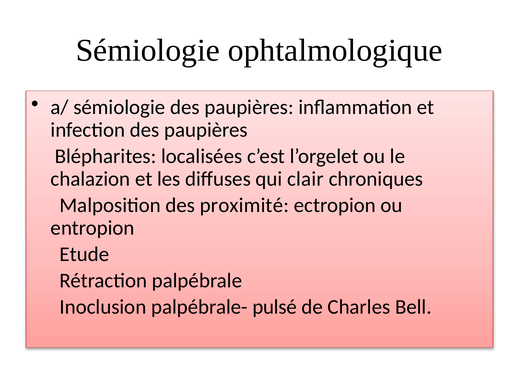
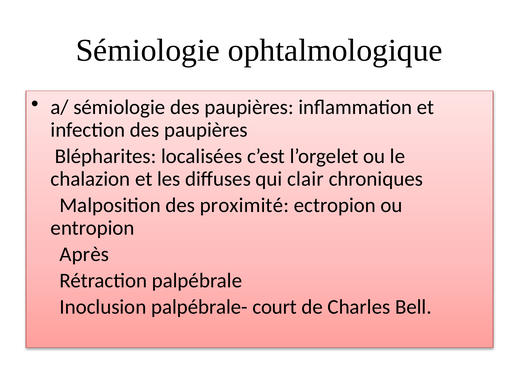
Etude: Etude -> Après (84, 254)
pulsé: pulsé -> court (275, 307)
